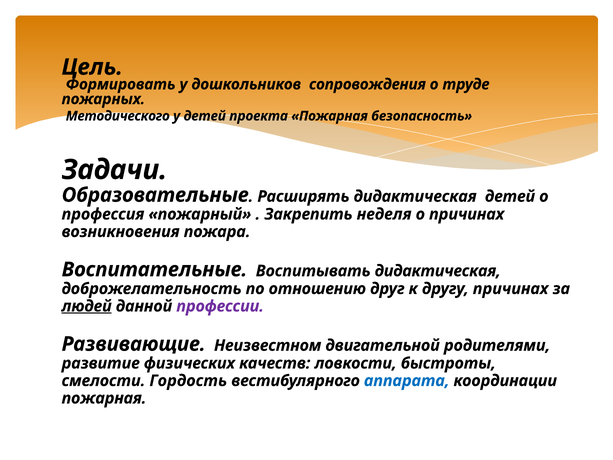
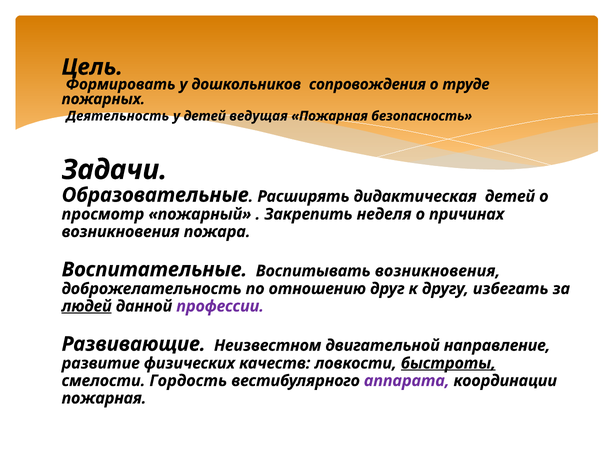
Методического: Методического -> Деятельность (118, 116)
проекта: проекта -> ведущая (259, 116)
профессия: профессия -> просмотр (103, 214)
Воспитывать дидактическая: дидактическая -> возникновения (438, 271)
другу причинах: причинах -> избегать (511, 289)
родителями: родителями -> направление (497, 345)
быстроты underline: none -> present (448, 363)
аппарата colour: blue -> purple (407, 381)
